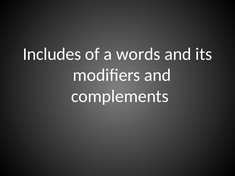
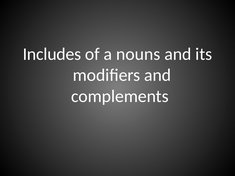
words: words -> nouns (138, 54)
